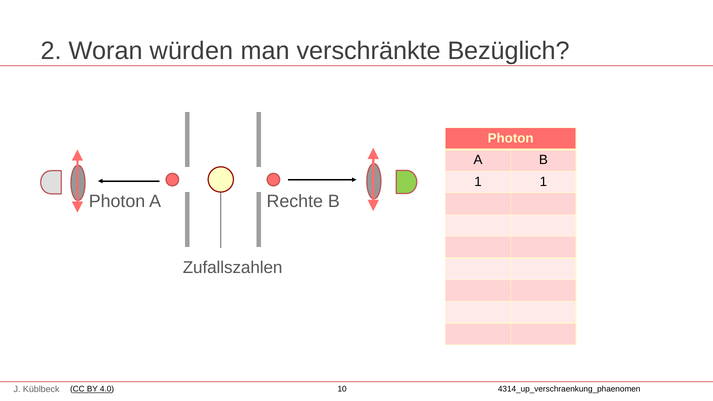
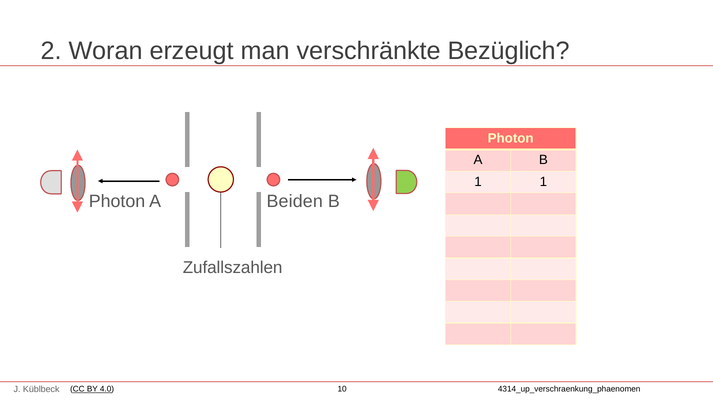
würden: würden -> erzeugt (192, 51)
Rechte: Rechte -> Beiden (295, 202)
